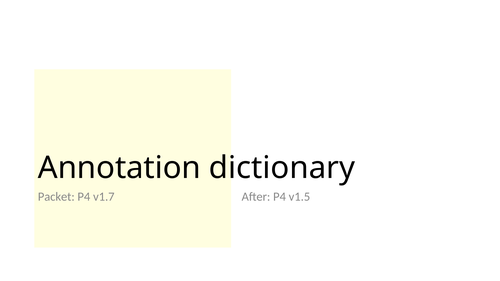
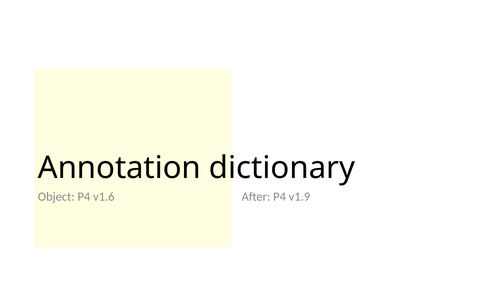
Packet: Packet -> Object (56, 197)
v1.7: v1.7 -> v1.6 (104, 197)
v1.5: v1.5 -> v1.9 (299, 197)
